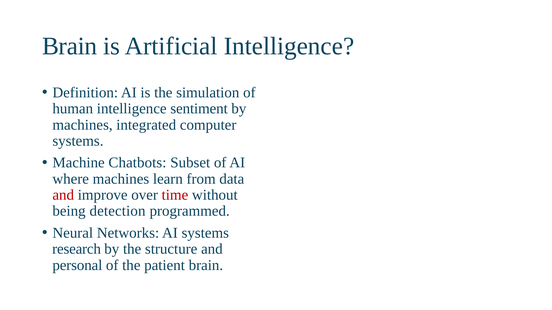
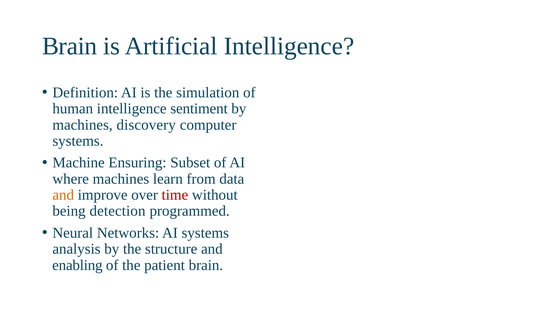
integrated: integrated -> discovery (146, 125)
Chatbots: Chatbots -> Ensuring (138, 163)
and colour: red -> orange (63, 195)
research: research -> analysis (76, 249)
personal: personal -> enabling (77, 266)
